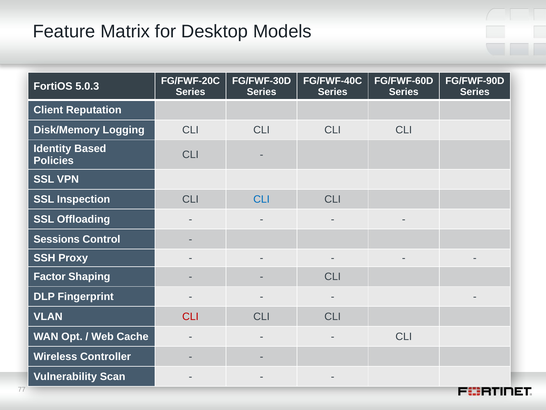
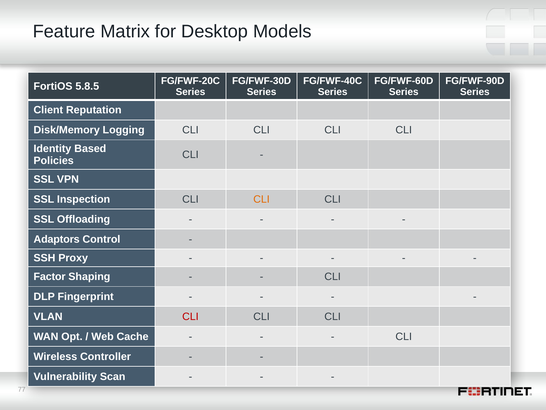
5.0.3: 5.0.3 -> 5.8.5 (87, 86)
CLI colour: blue -> orange (262, 199)
Sessions: Sessions -> Adaptors (57, 239)
